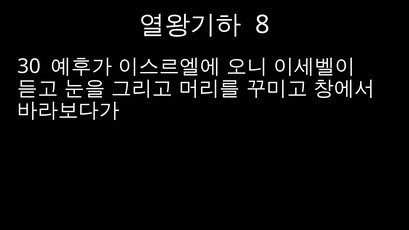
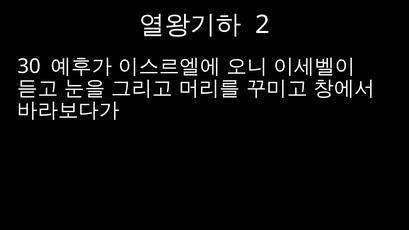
8: 8 -> 2 (262, 25)
